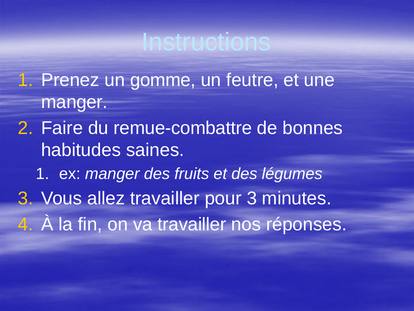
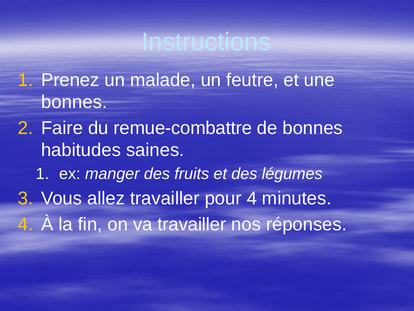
gomme: gomme -> malade (163, 80)
manger: manger -> bonnes (74, 102)
pour 3: 3 -> 4 (252, 198)
